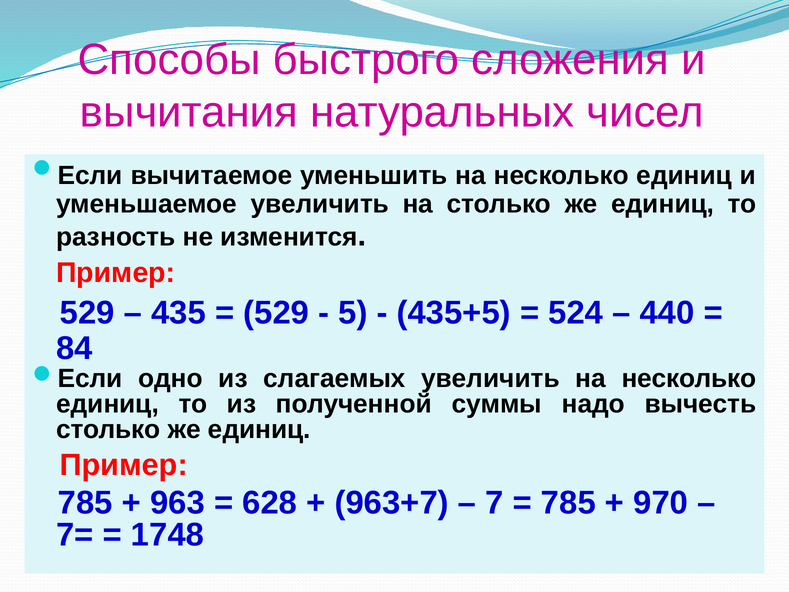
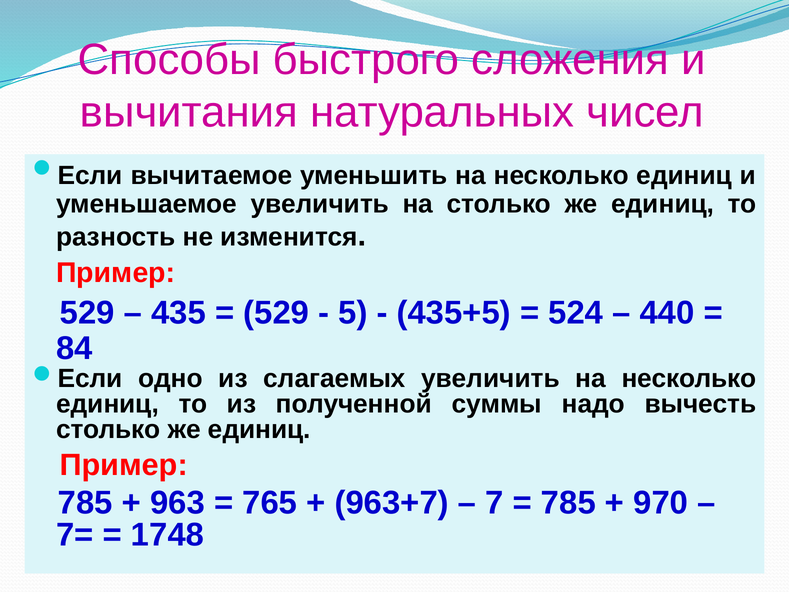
628: 628 -> 765 (270, 503)
